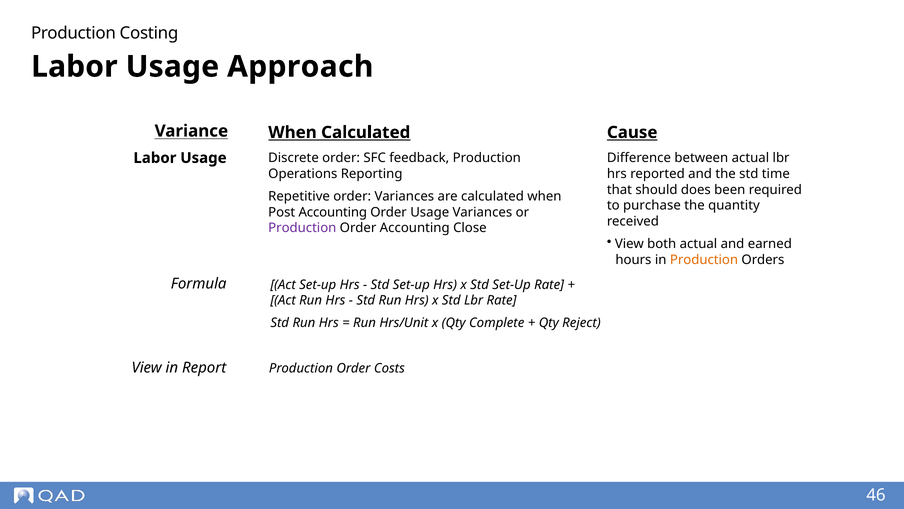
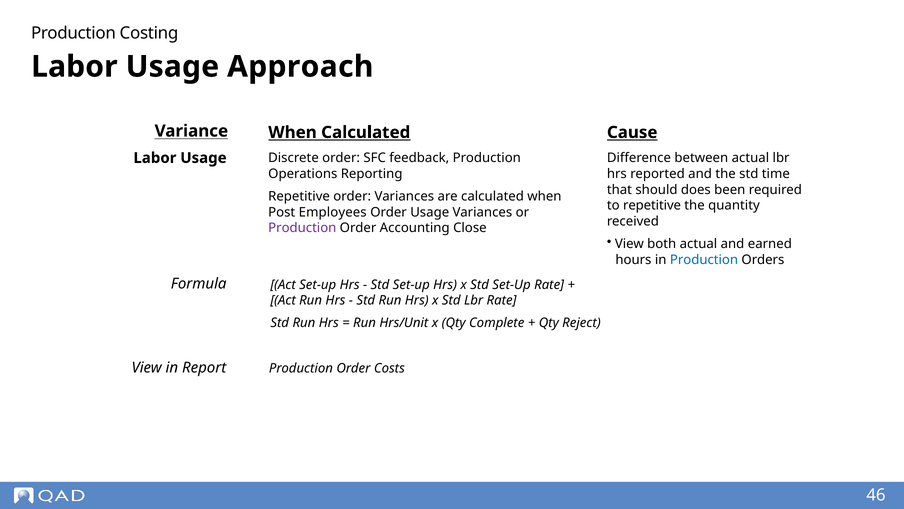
to purchase: purchase -> repetitive (652, 205)
Post Accounting: Accounting -> Employees (333, 212)
Production colour: orange -> blue (704, 259)
